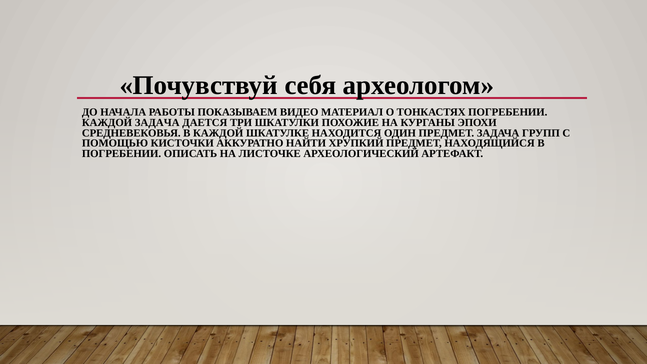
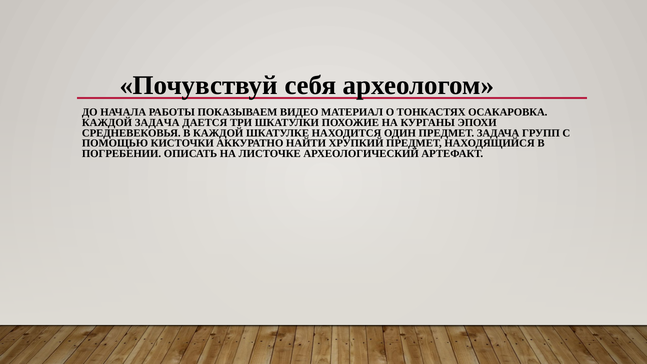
ТОНКАСТЯХ ПОГРЕБЕНИИ: ПОГРЕБЕНИИ -> ОСАКАРОВКА (508, 112)
